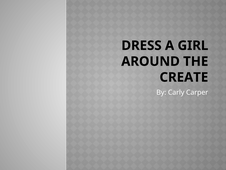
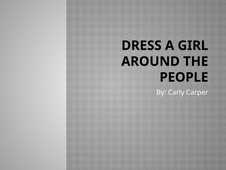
CREATE: CREATE -> PEOPLE (184, 77)
